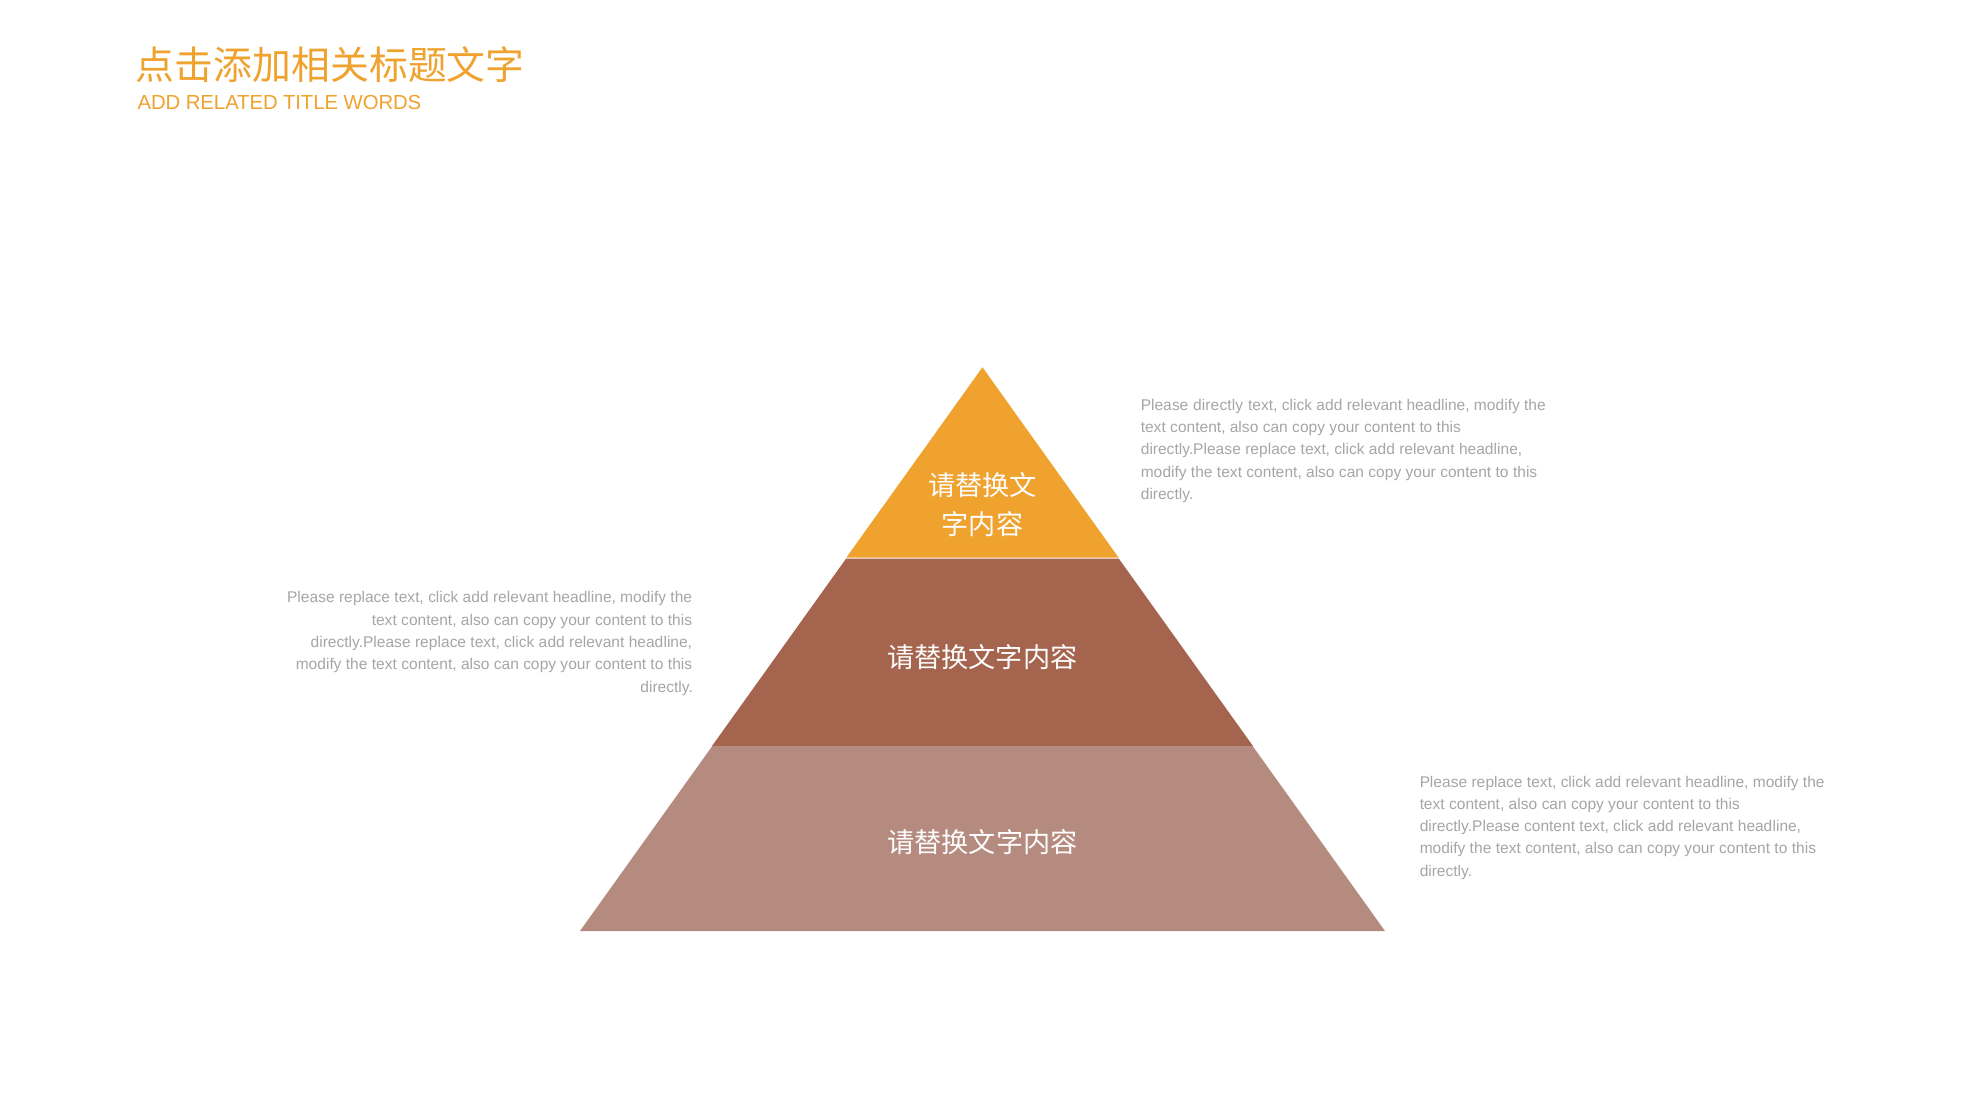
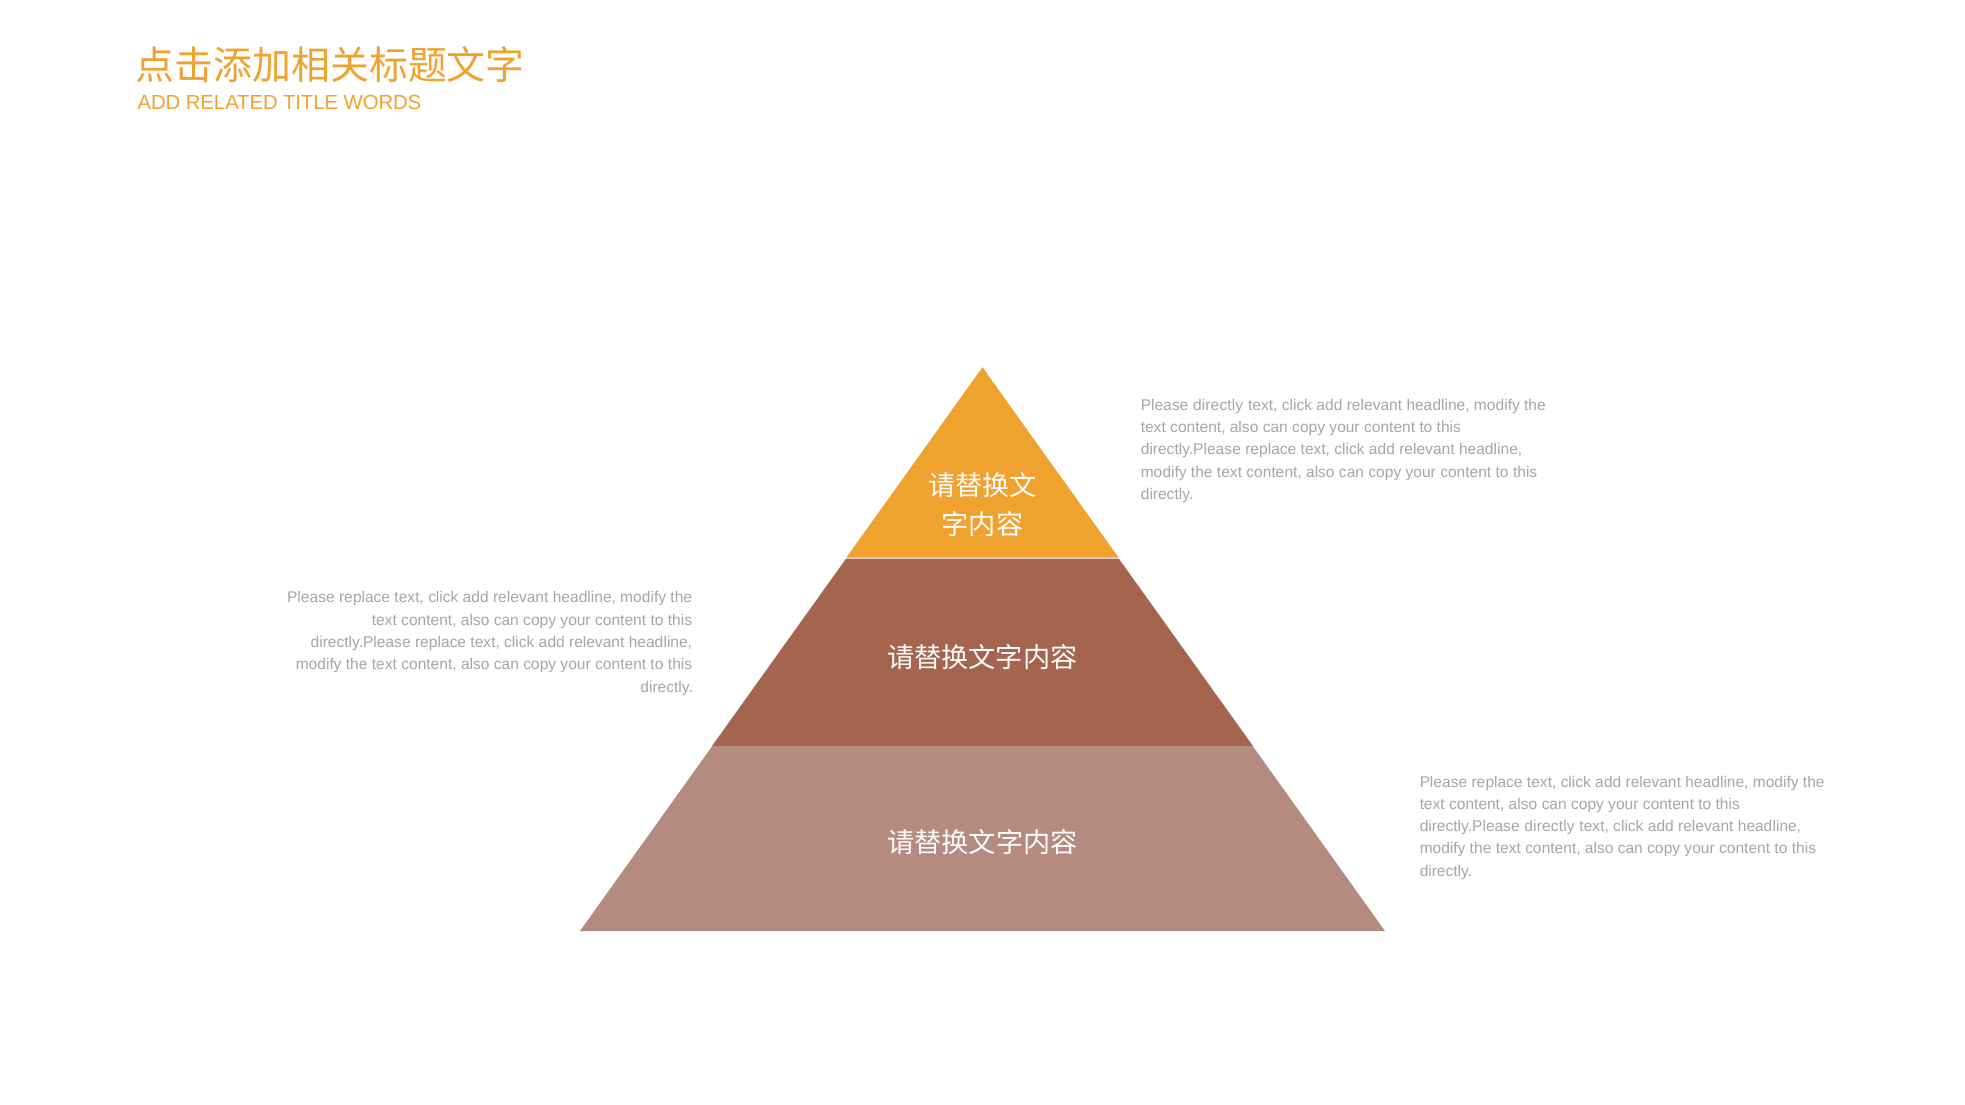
directly.Please content: content -> directly (1550, 827)
